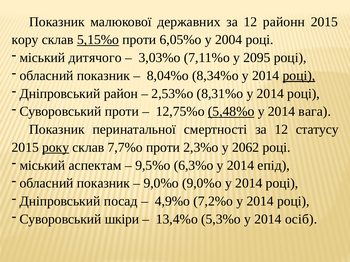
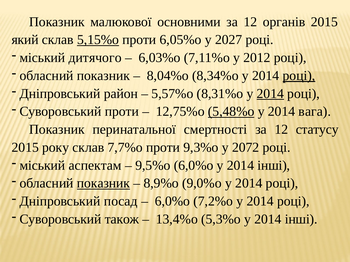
державних: державних -> основними (189, 22)
районн: районн -> органів (284, 22)
кору: кору -> який (25, 40)
2004: 2004 -> 2027 (229, 40)
3,03%о: 3,03%о -> 6,03%о (160, 58)
2095: 2095 -> 2012 (257, 58)
2,53%о: 2,53%о -> 5,57%о (172, 94)
2014 underline: none -> present (270, 94)
року underline: present -> none (56, 148)
2,3%о: 2,3%о -> 9,3%о (201, 148)
2062: 2062 -> 2072 (246, 148)
9,5%о 6,3%о: 6,3%о -> 6,0%о (194, 166)
епід: епід -> інші (274, 166)
показник underline: none -> present (103, 184)
9,0%о: 9,0%о -> 8,9%о (161, 184)
4,9%о: 4,9%о -> 6,0%о (172, 202)
шкіри: шкіри -> також (122, 220)
5,3%о у 2014 осіб: осіб -> інші (301, 220)
